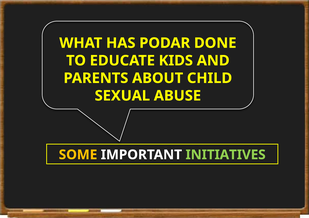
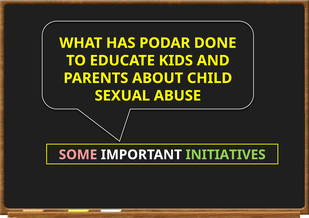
SOME colour: yellow -> pink (78, 155)
